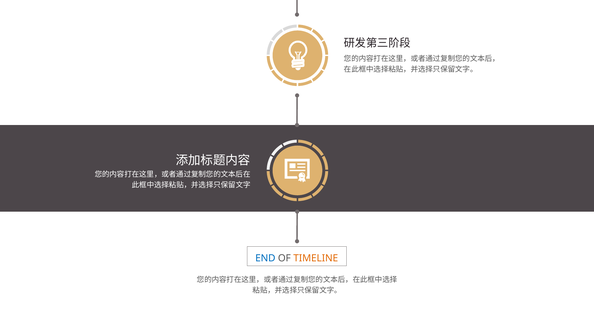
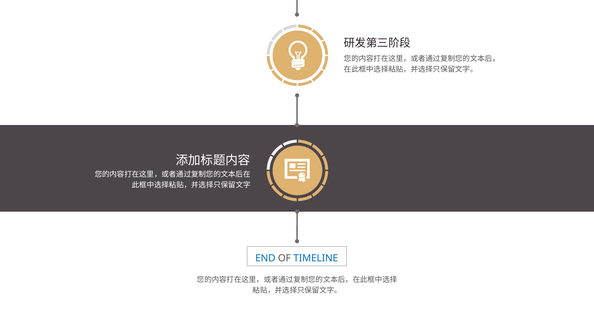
TIMELINE colour: orange -> blue (316, 258)
